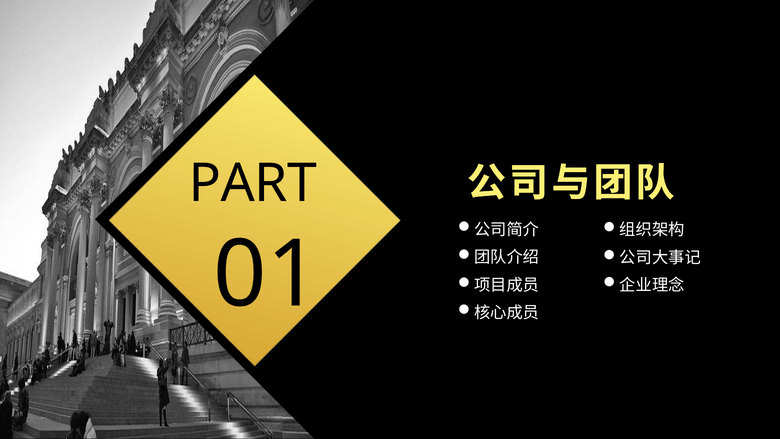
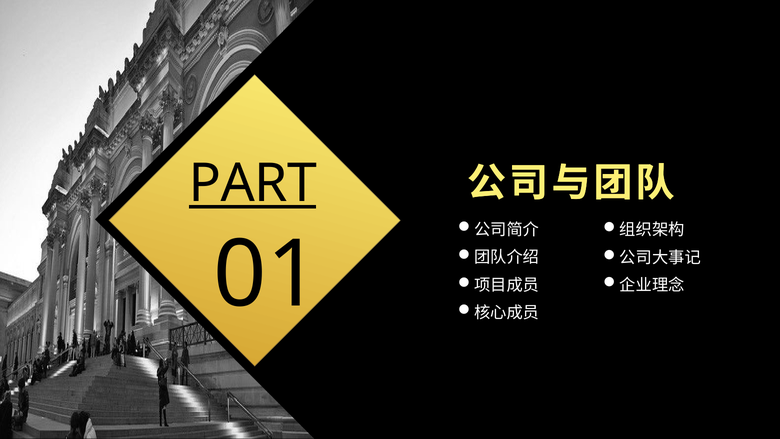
PART underline: none -> present (253, 184)
